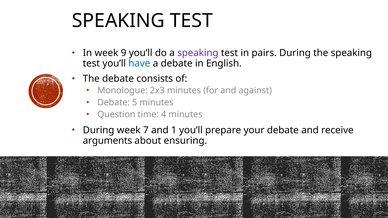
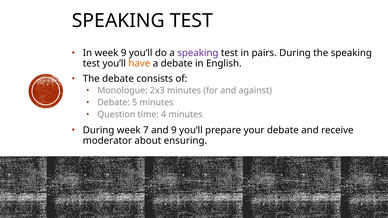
have colour: blue -> orange (139, 64)
and 1: 1 -> 9 (174, 130)
arguments: arguments -> moderator (107, 141)
